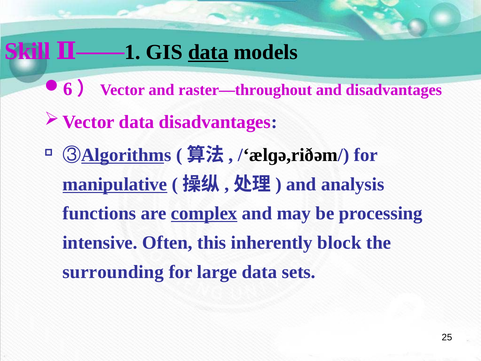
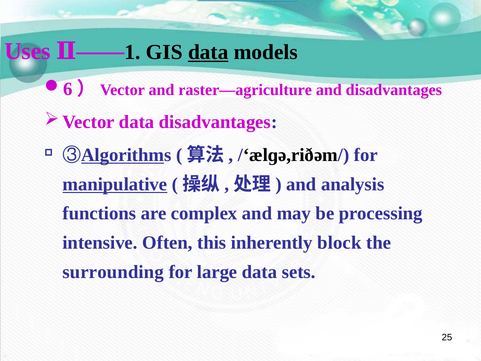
Skill: Skill -> Uses (28, 51)
raster—throughout: raster—throughout -> raster—agriculture (245, 90)
complex underline: present -> none (204, 213)
